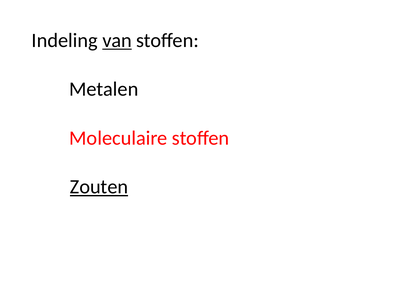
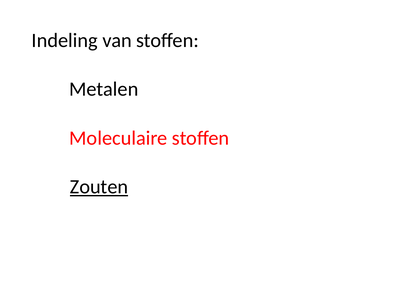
van underline: present -> none (117, 40)
